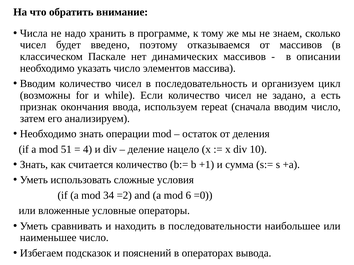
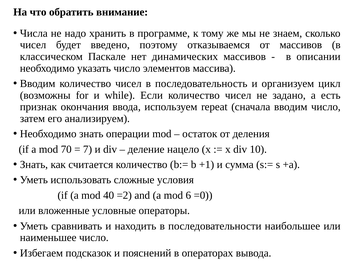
51: 51 -> 70 (66, 150)
4: 4 -> 7 (88, 150)
34: 34 -> 40 (109, 196)
